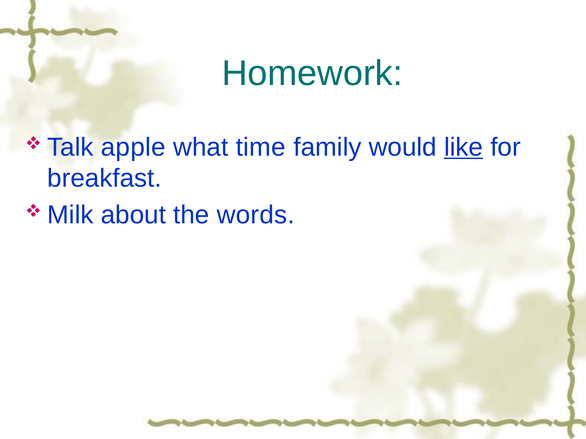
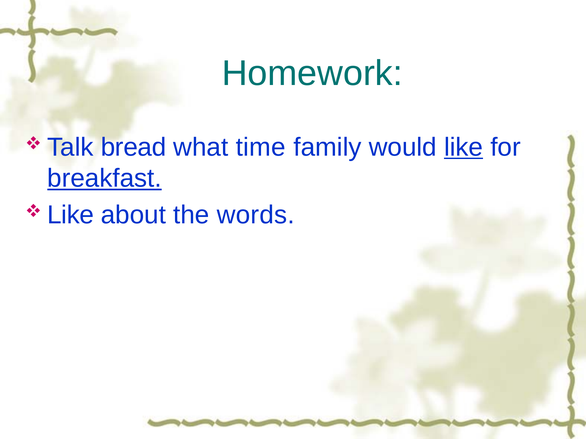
apple: apple -> bread (134, 147)
breakfast underline: none -> present (104, 179)
Milk: Milk -> Like (71, 215)
